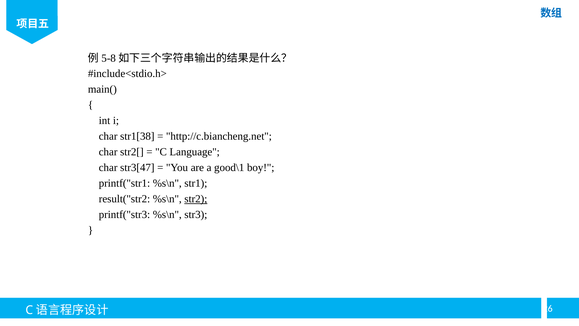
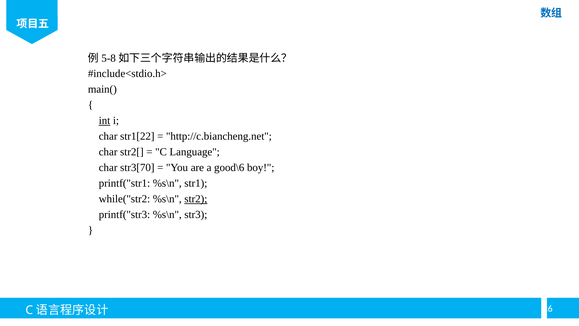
int underline: none -> present (105, 121)
str1[38: str1[38 -> str1[22 (137, 136)
str3[47: str3[47 -> str3[70 (137, 167)
good\1: good\1 -> good\6 (229, 167)
result("str2: result("str2 -> while("str2 (124, 199)
